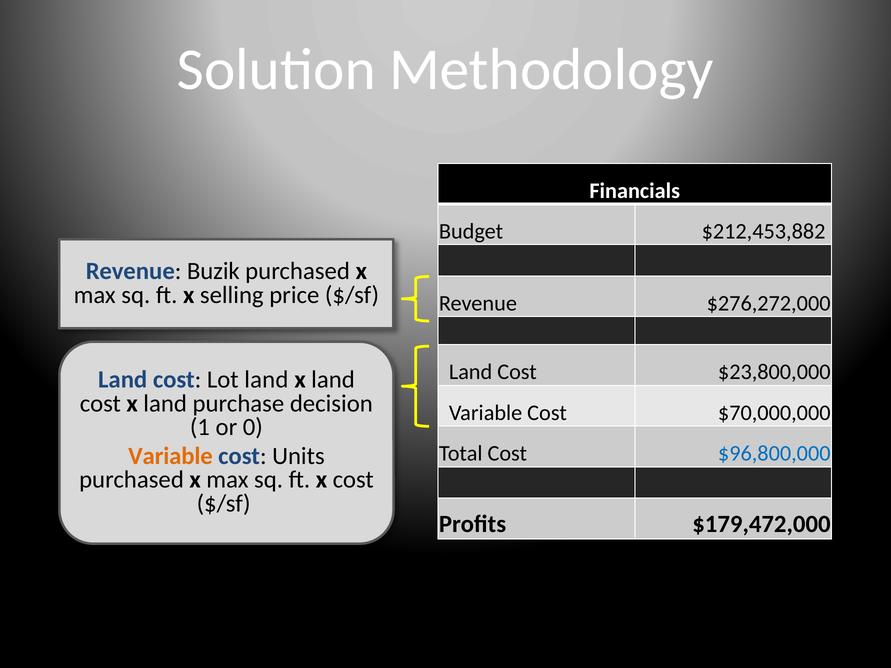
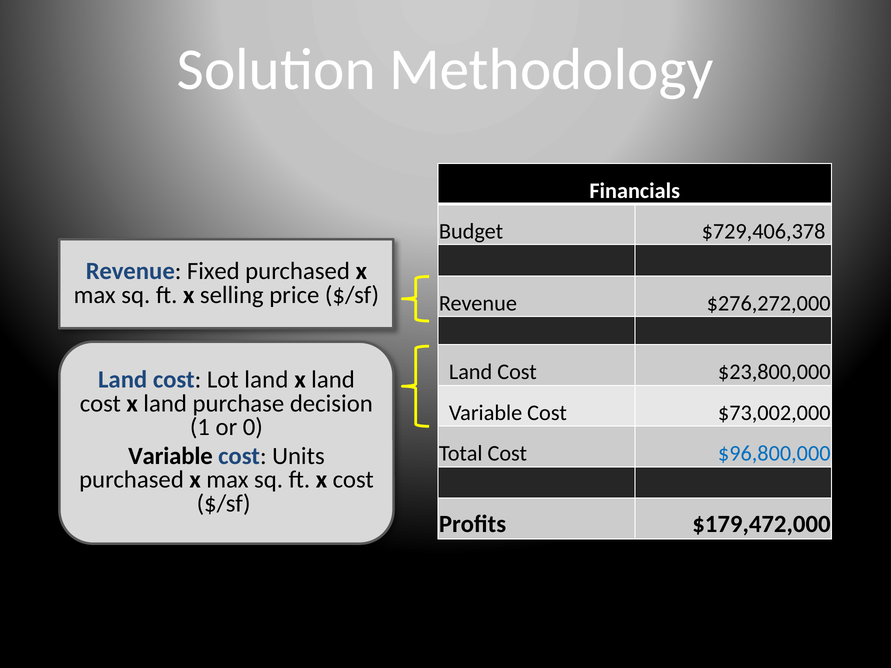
$212,453,882: $212,453,882 -> $729,406,378 (764, 232)
Buzik: Buzik -> Fixed (213, 271)
$70,000,000: $70,000,000 -> $73,002,000 (774, 413)
Variable colour: orange -> black (170, 456)
